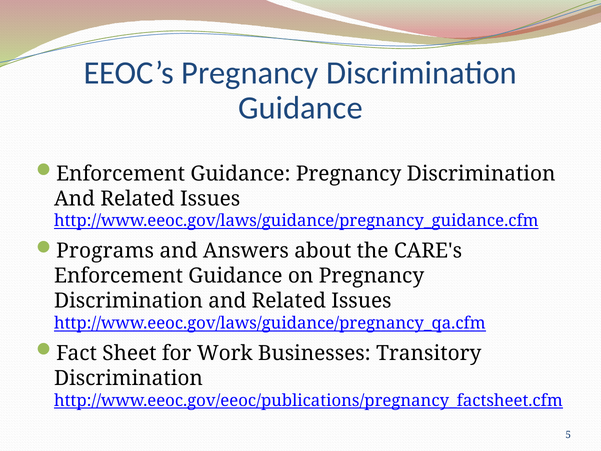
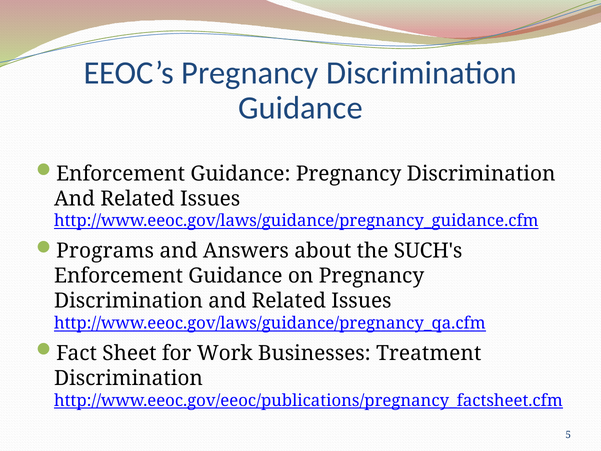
CARE's: CARE's -> SUCH's (428, 251)
Transitory: Transitory -> Treatment (429, 353)
